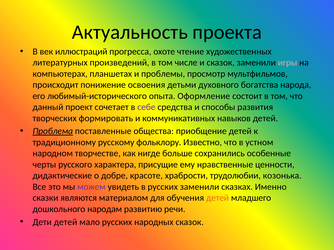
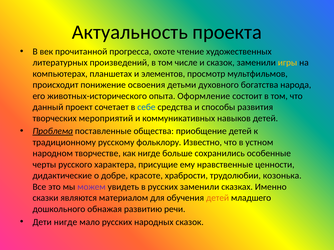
иллюстраций: иллюстраций -> прочитанной (81, 52)
игры colour: pink -> yellow (288, 63)
проблемы: проблемы -> элементов (163, 74)
любимый-исторического: любимый-исторического -> животных-исторического (97, 96)
себе colour: purple -> blue (146, 107)
формировать: формировать -> мероприятий (106, 118)
народам: народам -> обнажая (105, 209)
Дети детей: детей -> нигде (66, 222)
